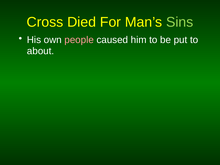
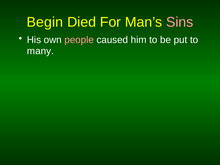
Cross: Cross -> Begin (45, 22)
Sins colour: light green -> pink (180, 22)
about: about -> many (40, 51)
